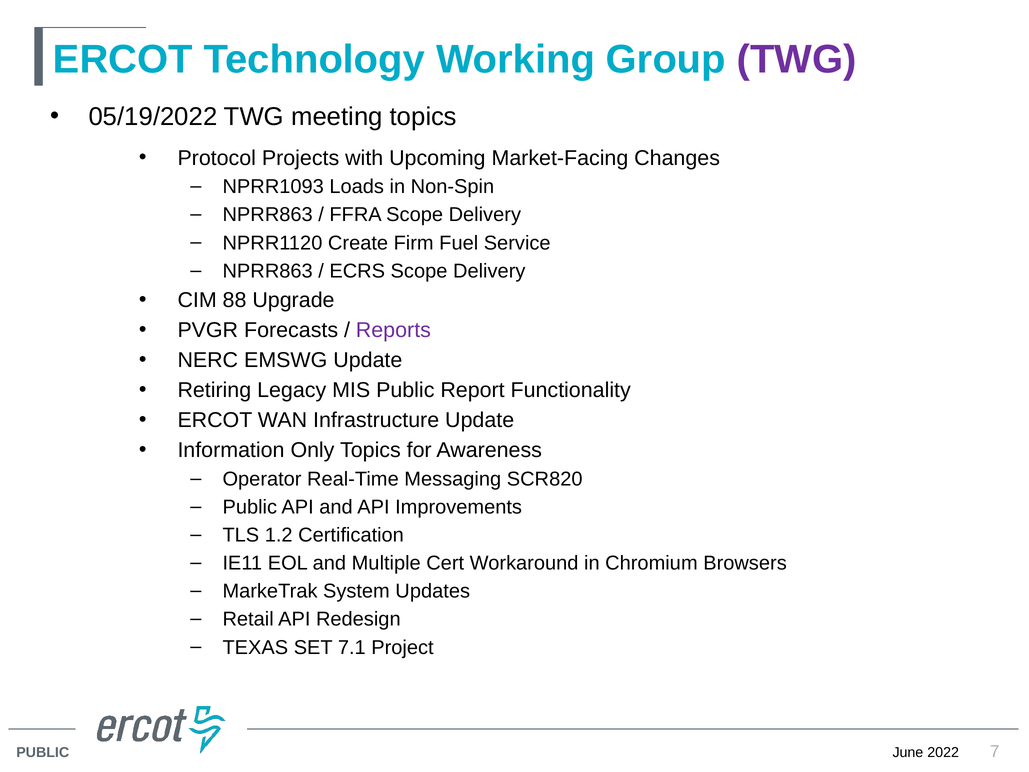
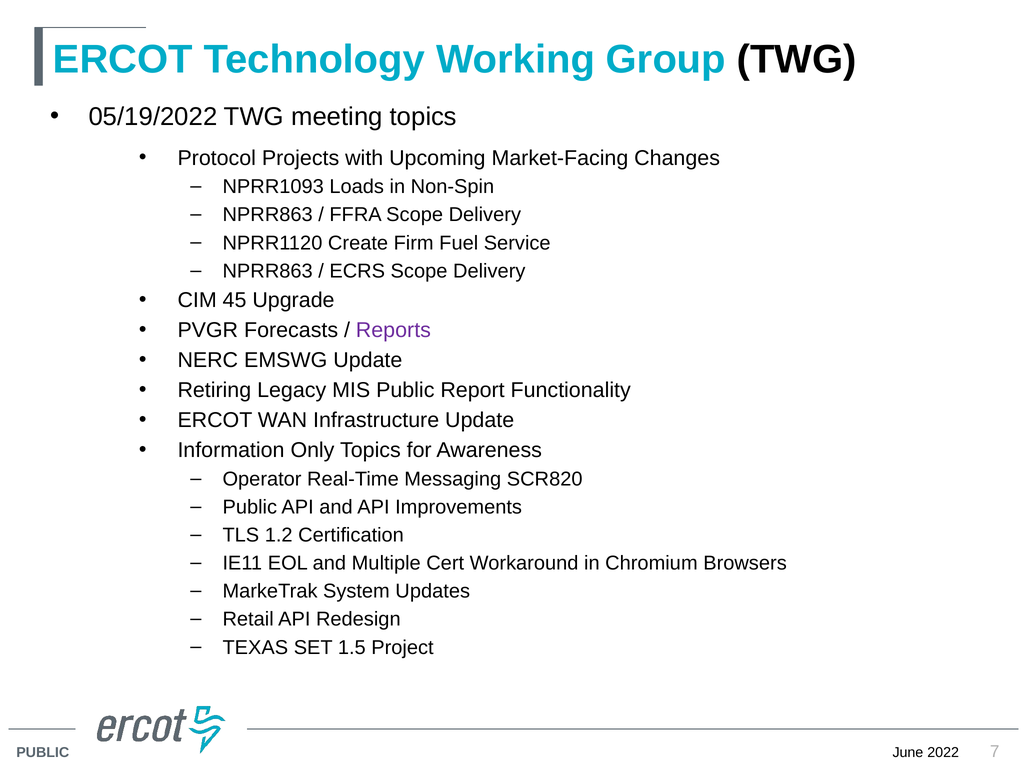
TWG colour: purple -> black (797, 59)
88: 88 -> 45 (235, 300)
7.1: 7.1 -> 1.5 (352, 647)
